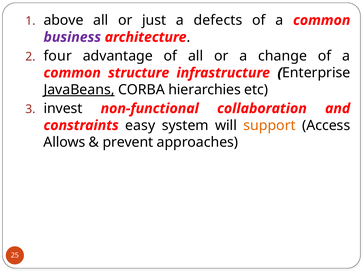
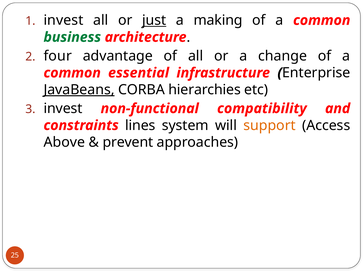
above: above -> invest (63, 20)
just underline: none -> present (154, 20)
defects: defects -> making (218, 20)
business colour: purple -> green (72, 37)
structure: structure -> essential (139, 73)
collaboration: collaboration -> compatibility (262, 109)
easy: easy -> lines (140, 125)
Allows: Allows -> Above (64, 142)
